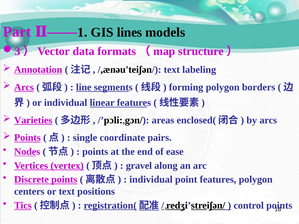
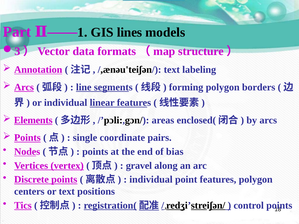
Varieties: Varieties -> Elements (33, 120)
ease: ease -> bias (175, 152)
